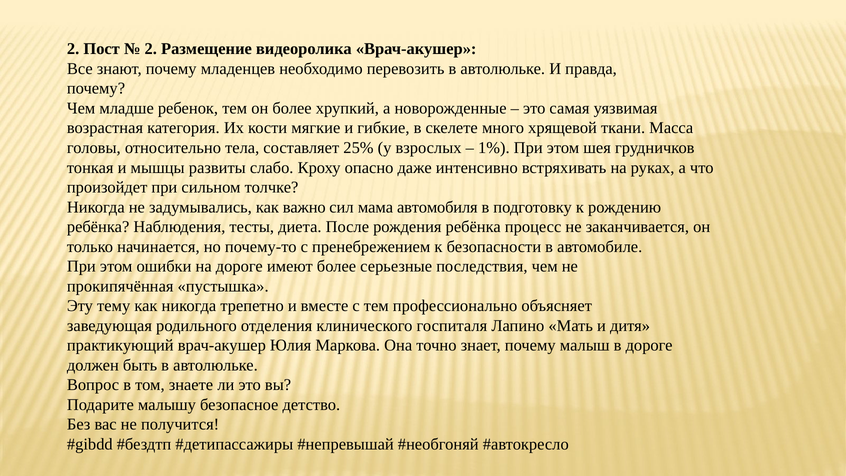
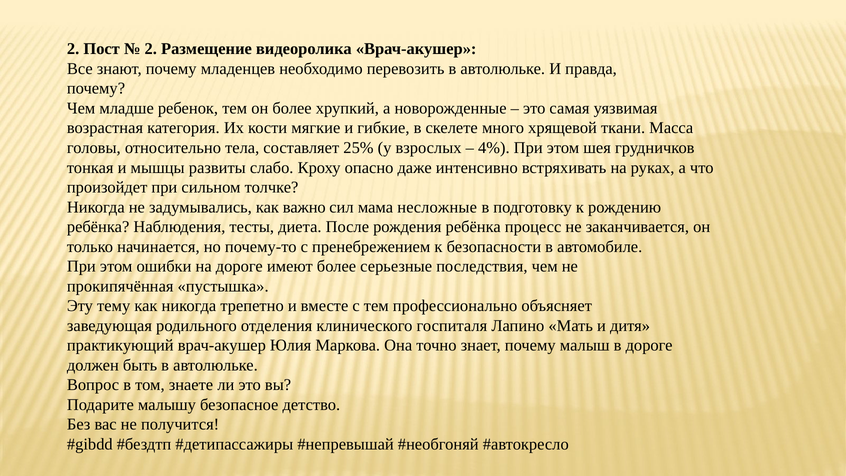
1%: 1% -> 4% (494, 148)
автомобиля: автомобиля -> несложные (437, 207)
